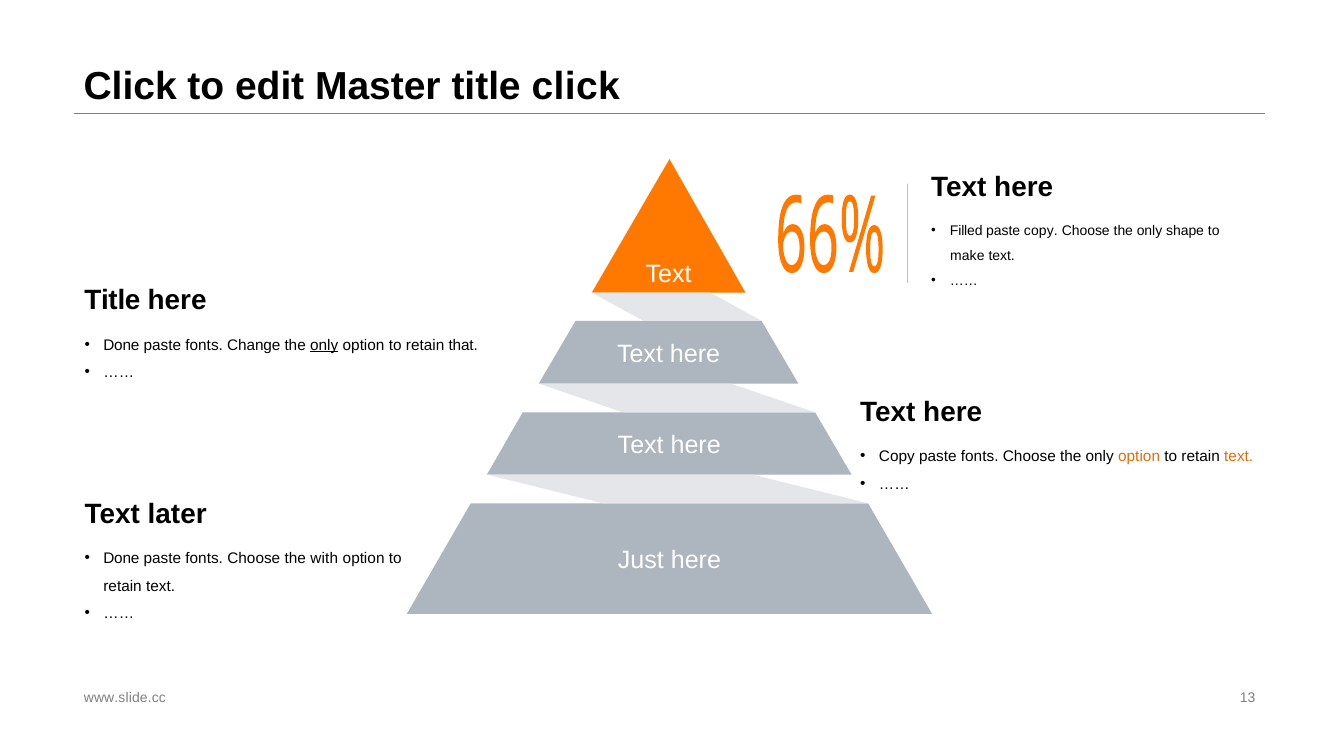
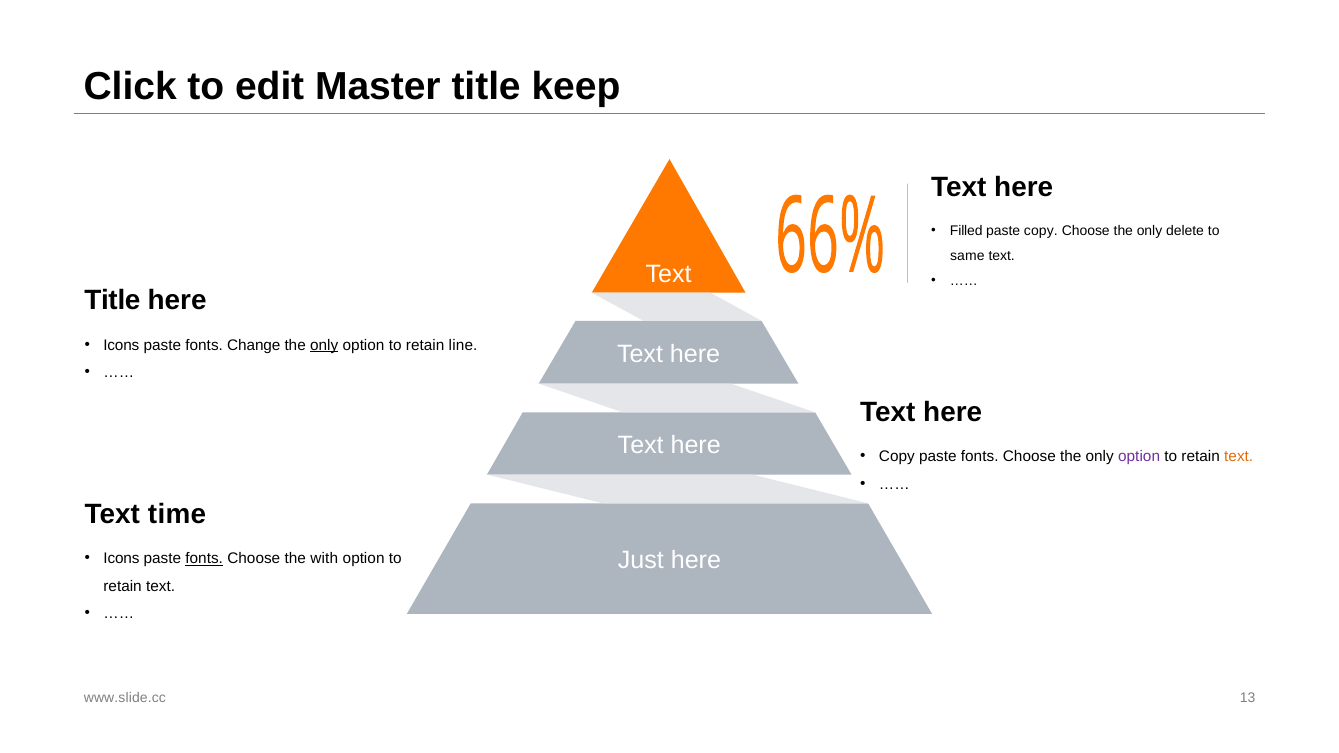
title click: click -> keep (576, 87)
shape: shape -> delete (1185, 231)
make: make -> same (967, 256)
Done: Done -> Icons (121, 345)
that: that -> line (463, 345)
option colour: orange -> purple (1139, 457)
later: later -> time (177, 514)
Done: Done -> Icons (121, 559)
fonts underline: none -> present (204, 559)
